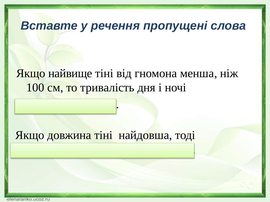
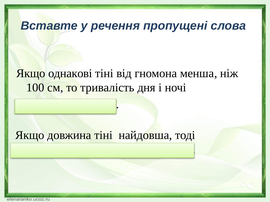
Якщо найвище: найвище -> однакові (70, 73)
